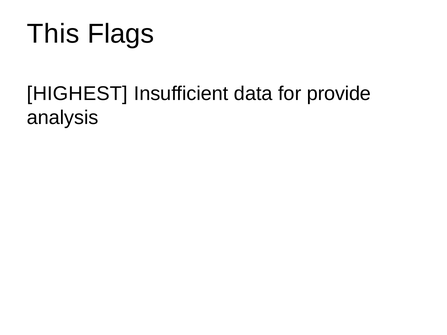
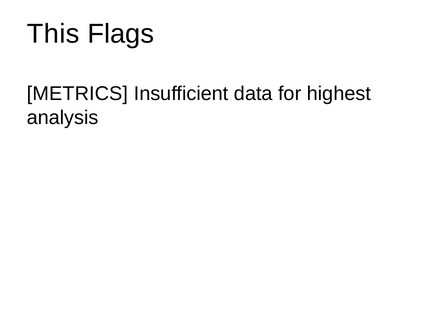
HIGHEST: HIGHEST -> METRICS (77, 94)
provide: provide -> highest (339, 94)
